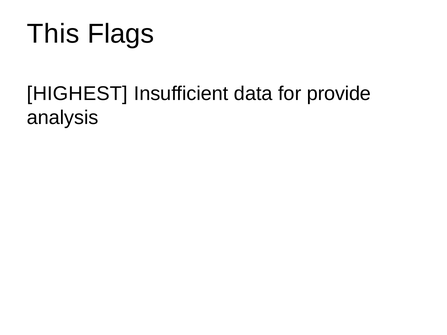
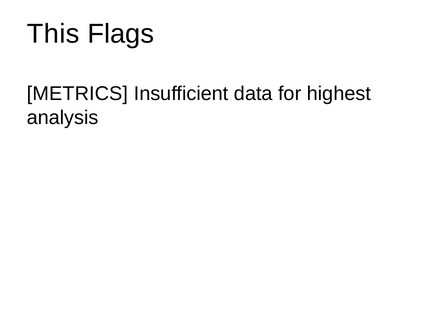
HIGHEST: HIGHEST -> METRICS (77, 94)
provide: provide -> highest (339, 94)
